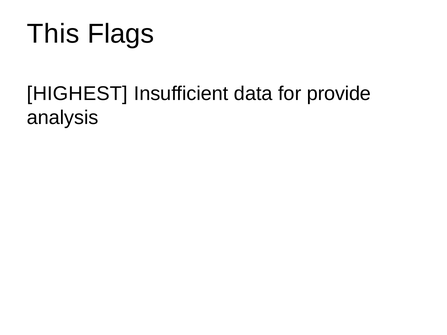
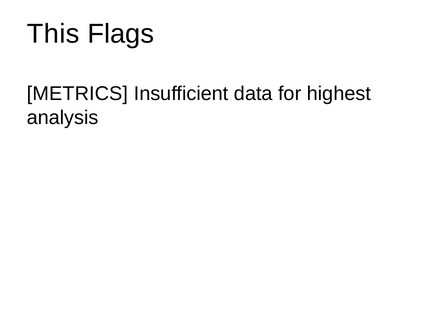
HIGHEST: HIGHEST -> METRICS (77, 94)
provide: provide -> highest (339, 94)
